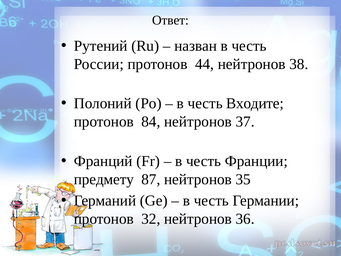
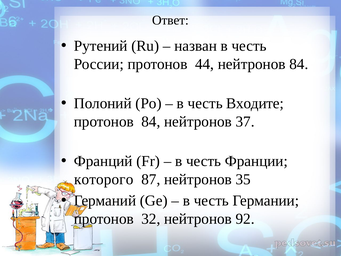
нейтронов 38: 38 -> 84 (299, 64)
предмету: предмету -> которого (104, 179)
36: 36 -> 92 (245, 219)
